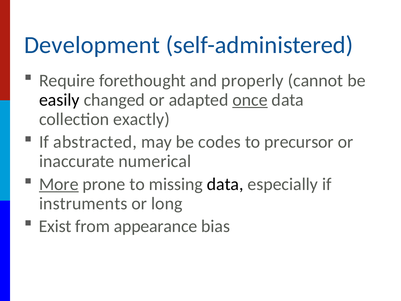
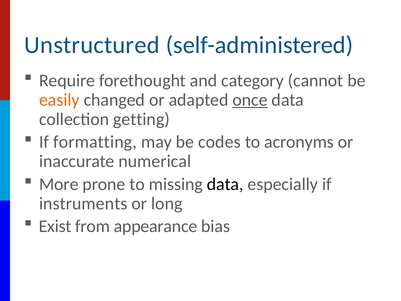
Development: Development -> Unstructured (92, 45)
properly: properly -> category (253, 81)
easily colour: black -> orange (59, 100)
exactly: exactly -> getting (141, 119)
abstracted: abstracted -> formatting (95, 142)
precursor: precursor -> acronyms (299, 142)
More underline: present -> none (59, 184)
